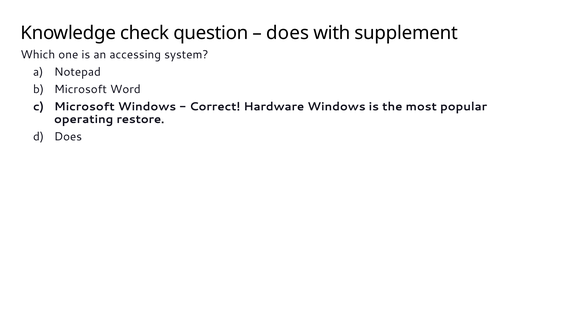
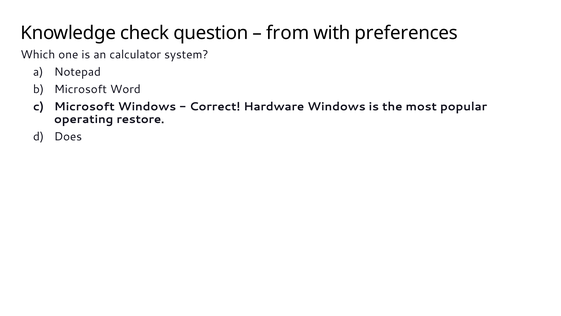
does: does -> from (288, 33)
supplement: supplement -> preferences (406, 33)
accessing: accessing -> calculator (135, 55)
